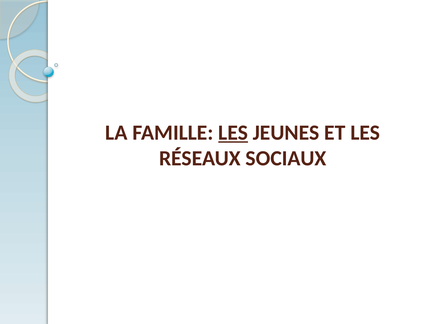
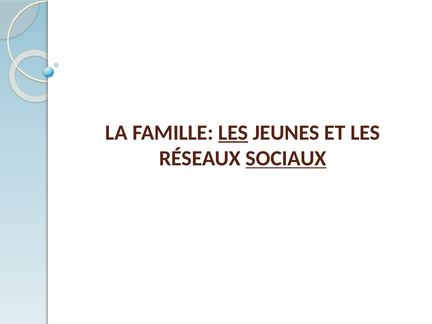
SOCIAUX underline: none -> present (286, 159)
